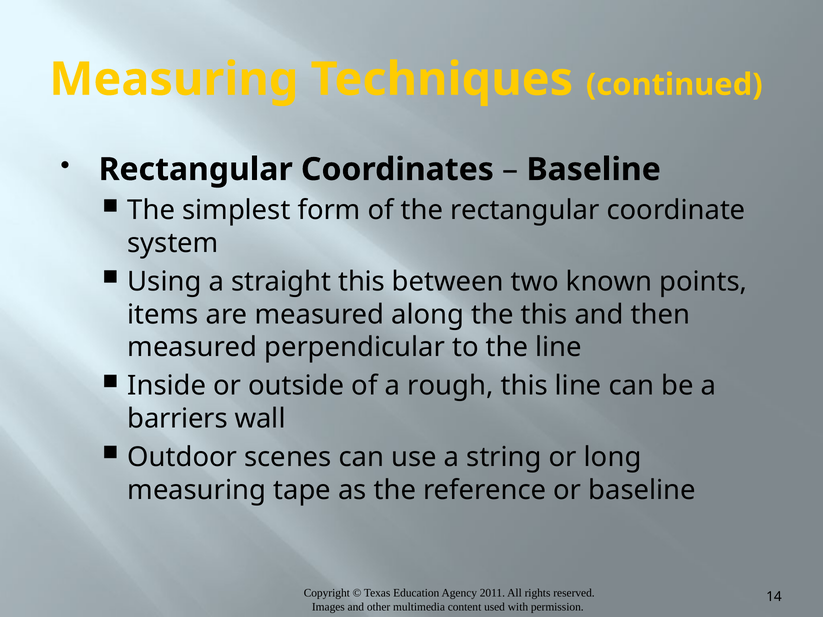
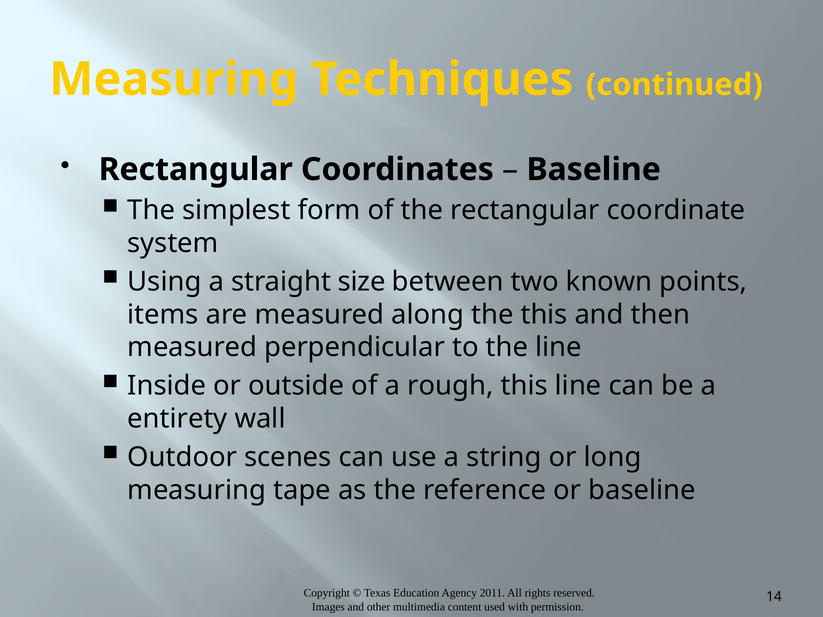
straight this: this -> size (362, 282)
barriers: barriers -> entirety (177, 419)
